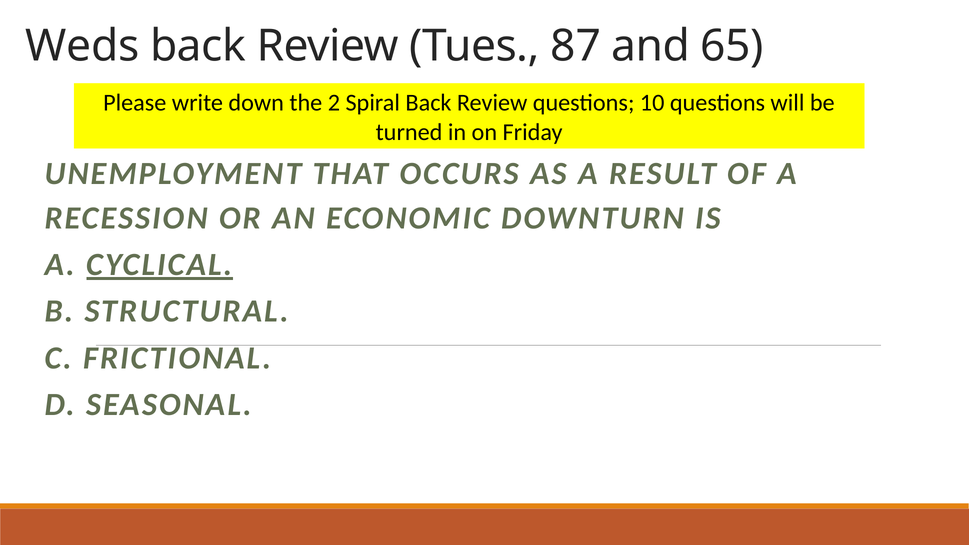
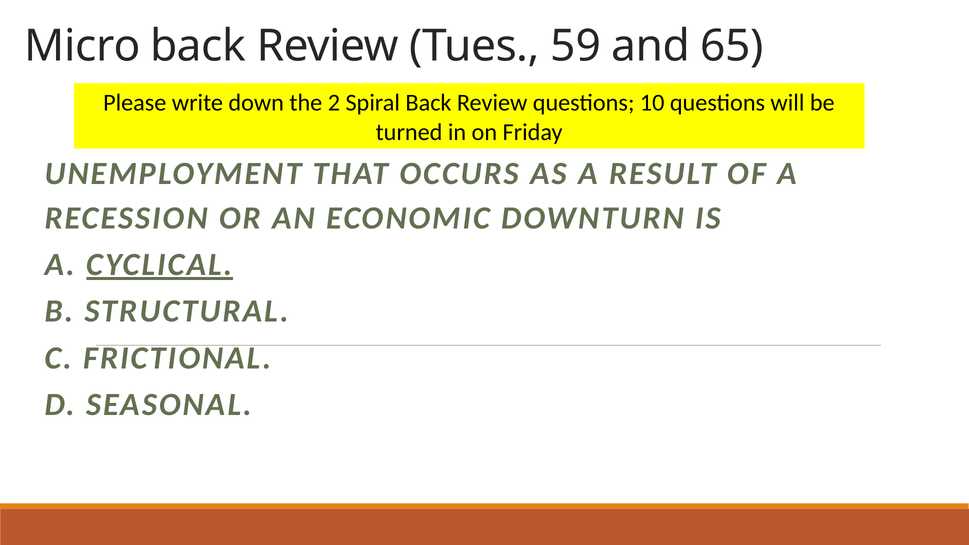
Weds: Weds -> Micro (83, 46)
87: 87 -> 59 (576, 46)
